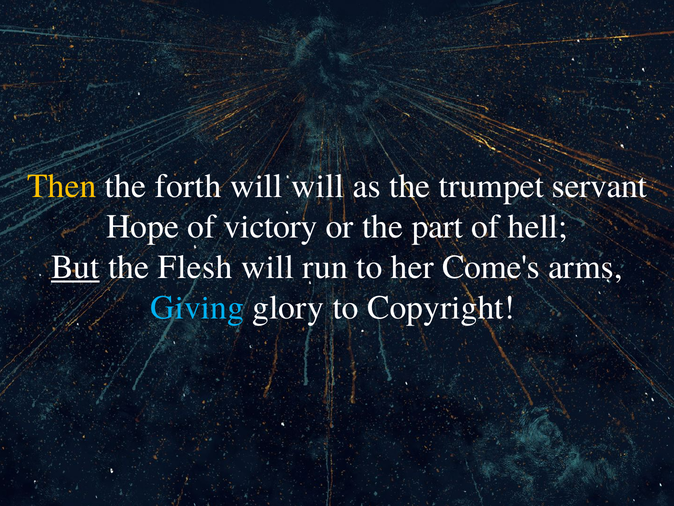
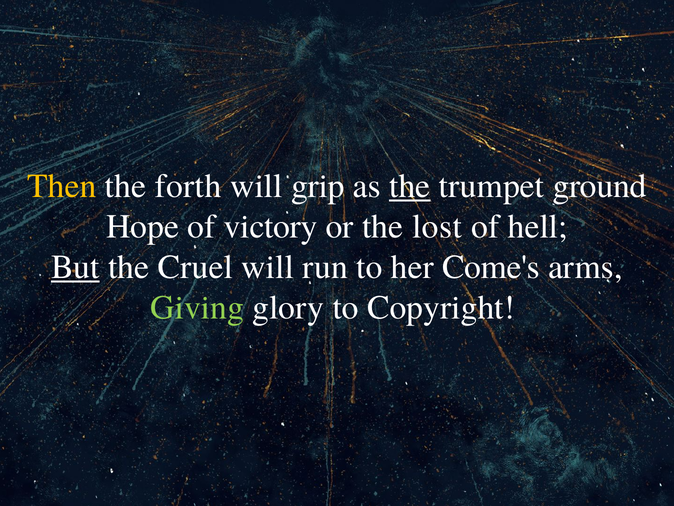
will will: will -> grip (318, 186)
the underline: none -> present (410, 186)
servant: servant -> ground (600, 186)
part: part -> lost (437, 226)
Flesh: Flesh -> Cruel (195, 267)
Giving colour: light blue -> light green (197, 307)
